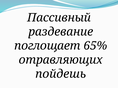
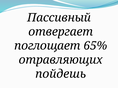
раздевание: раздевание -> отвергает (61, 32)
